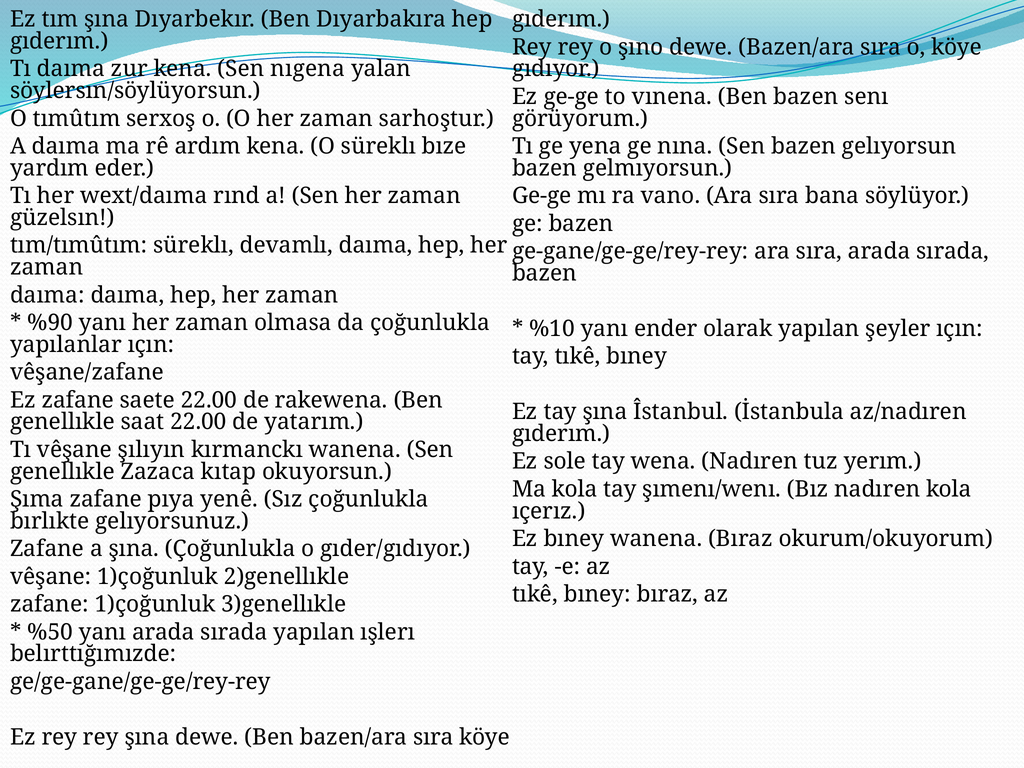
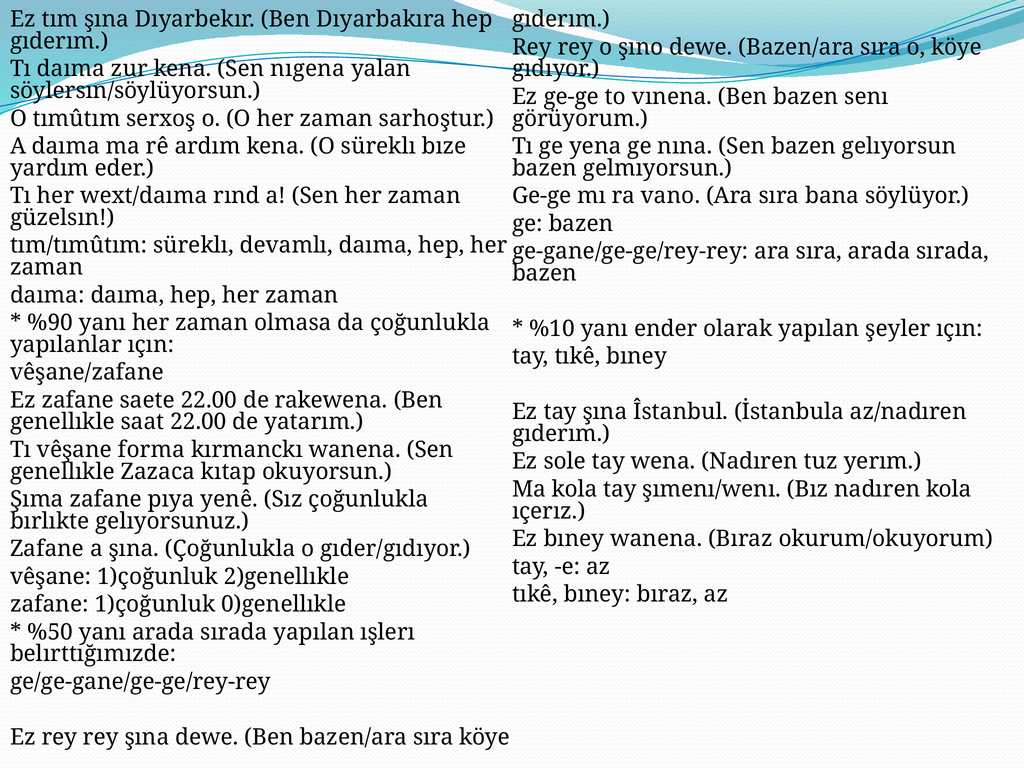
şılıyın: şılıyın -> forma (152, 450)
3)genellıkle: 3)genellıkle -> 0)genellıkle (284, 604)
